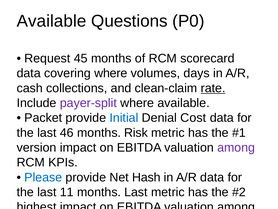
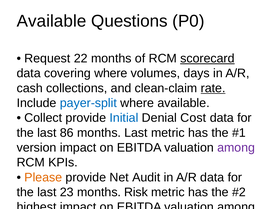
45: 45 -> 22 (81, 58)
scorecard underline: none -> present (207, 58)
payer-split colour: purple -> blue (88, 103)
Packet: Packet -> Collect (43, 118)
46: 46 -> 86 (67, 132)
months Risk: Risk -> Last (136, 132)
Please colour: blue -> orange (43, 177)
Hash: Hash -> Audit (146, 177)
11: 11 -> 23 (67, 192)
months Last: Last -> Risk (136, 192)
